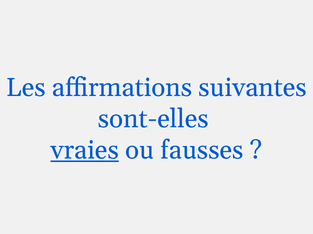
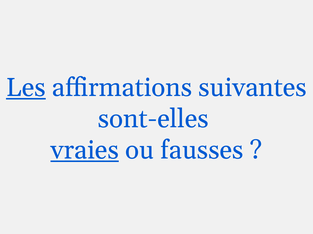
Les underline: none -> present (26, 88)
